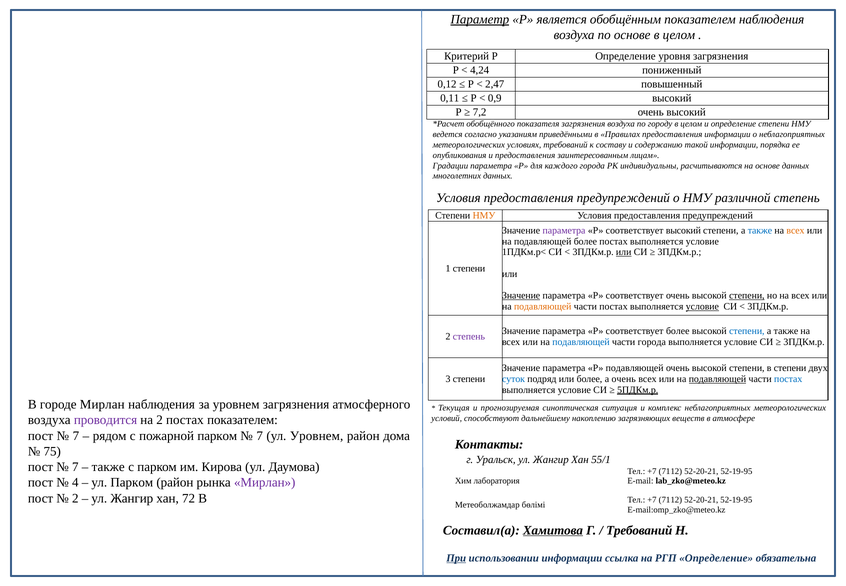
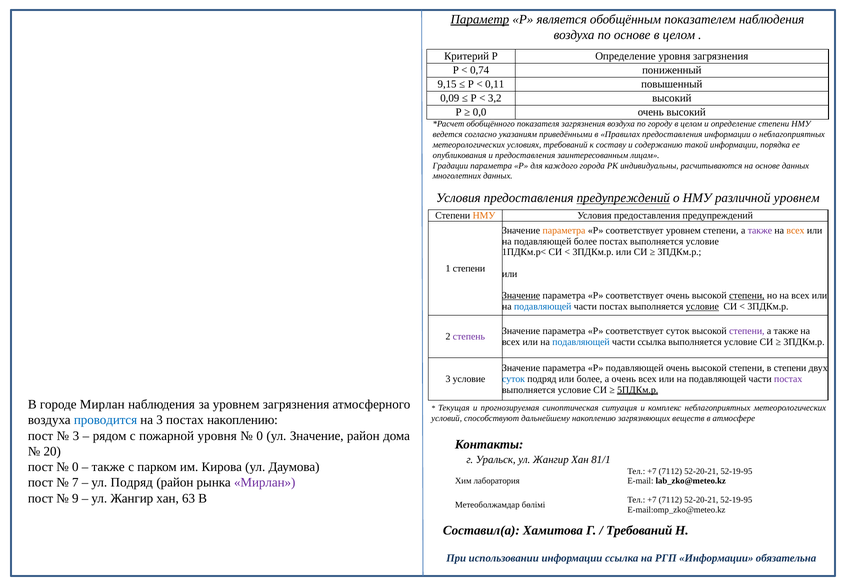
4,24: 4,24 -> 0,74 (480, 70)
0,12: 0,12 -> 9,15 (447, 84)
2,47: 2,47 -> 0,11 (495, 84)
0,11: 0,11 -> 0,09 (450, 98)
0,9: 0,9 -> 3,2 (495, 98)
7,2: 7,2 -> 0,0 (480, 112)
предупреждений underline: none -> present (623, 198)
различной степень: степень -> уровнем (797, 198)
параметра colour: purple -> orange (564, 230)
соответствует высокий: высокий -> уровнем (683, 230)
также colour: blue -> purple (760, 230)
или underline: present -> none (624, 252)
подавляющей colour: orange -> blue (543, 306)
соответствует более: более -> суток (678, 331)
степени colour: blue -> purple (747, 331)
части города: города -> ссылка (652, 342)
3 степени: степени -> условие (469, 379)
подавляющей underline: present -> none (717, 379)
постах colour: blue -> purple (788, 379)
проводится colour: purple -> blue (106, 420)
на 2: 2 -> 3 (160, 420)
постах показателем: показателем -> накоплению (242, 420)
7: 7 -> 3 (76, 436)
пожарной парком: парком -> уровня (217, 436)
7: 7 -> 0 (260, 436)
ул Уровнем: Уровнем -> Значение (317, 436)
75: 75 -> 20 (52, 451)
55/1: 55/1 -> 81/1 (601, 459)
7: 7 -> 0 (75, 467)
4: 4 -> 7 (75, 482)
ул Парком: Парком -> Подряд (132, 482)
2: 2 -> 9 (75, 498)
72: 72 -> 63 (189, 498)
Хамитова underline: present -> none (553, 530)
При underline: present -> none (456, 558)
РГП Определение: Определение -> Информации (716, 558)
